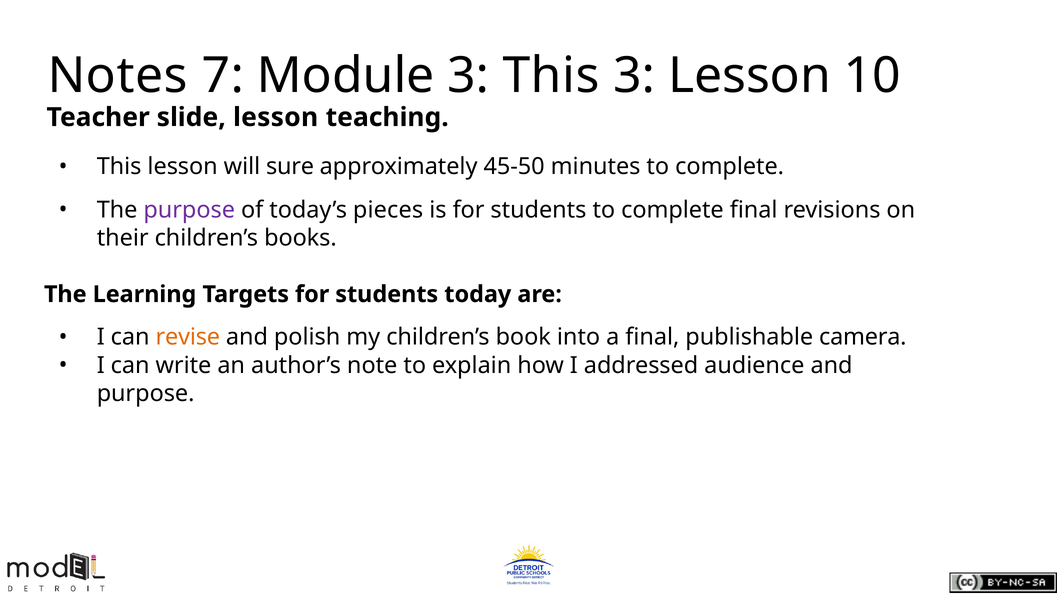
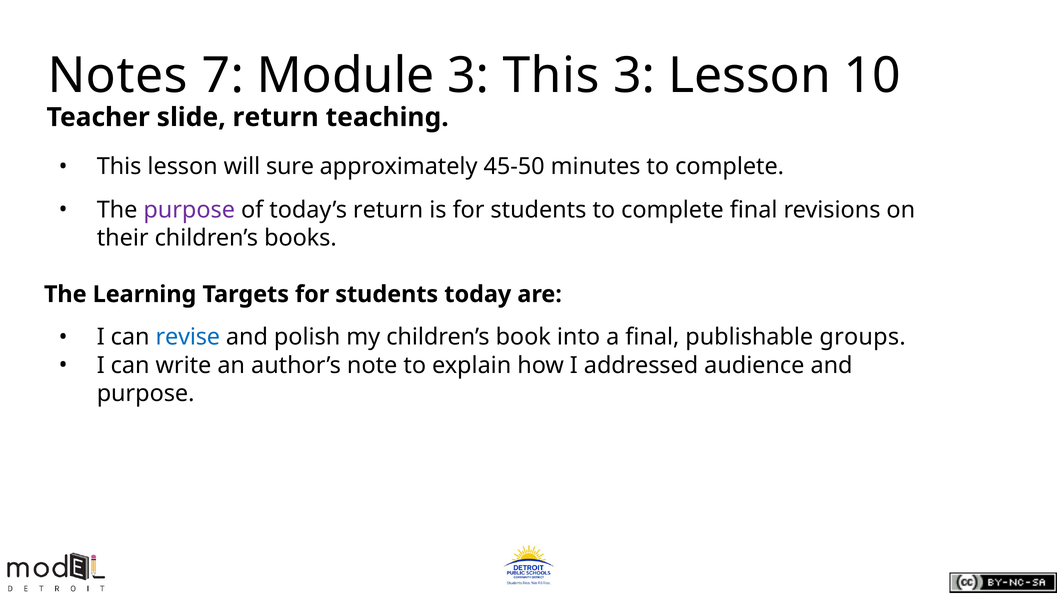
slide lesson: lesson -> return (276, 117)
today’s pieces: pieces -> return (388, 210)
revise colour: orange -> blue (188, 337)
camera: camera -> groups (863, 337)
